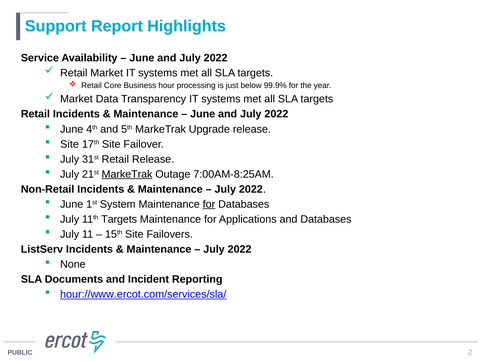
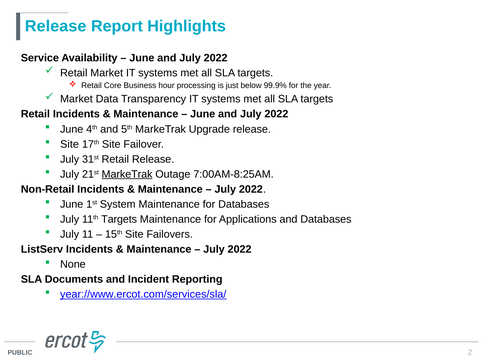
Support: Support -> Release (56, 26)
for underline: present -> none (209, 204)
hour://www.ercot.com/services/sla/: hour://www.ercot.com/services/sla/ -> year://www.ercot.com/services/sla/ (143, 294)
